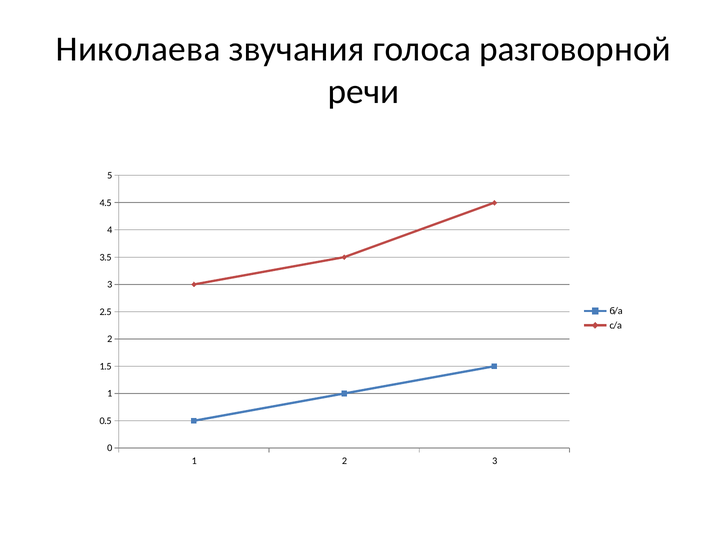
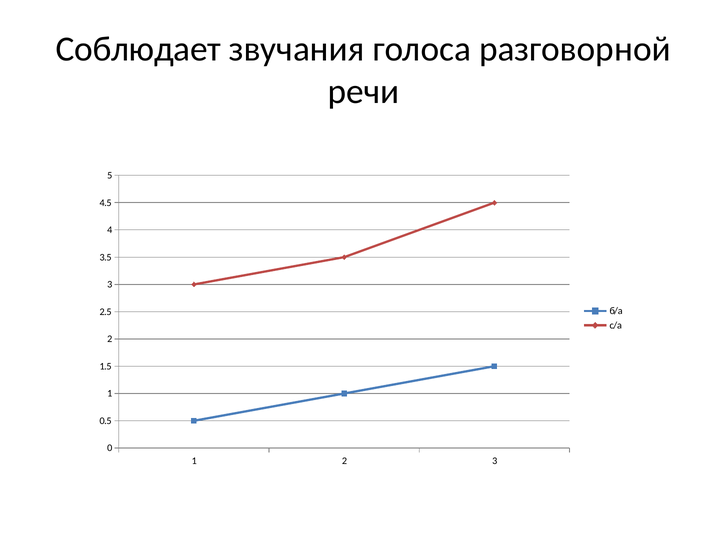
Николаева: Николаева -> Соблюдает (138, 49)
